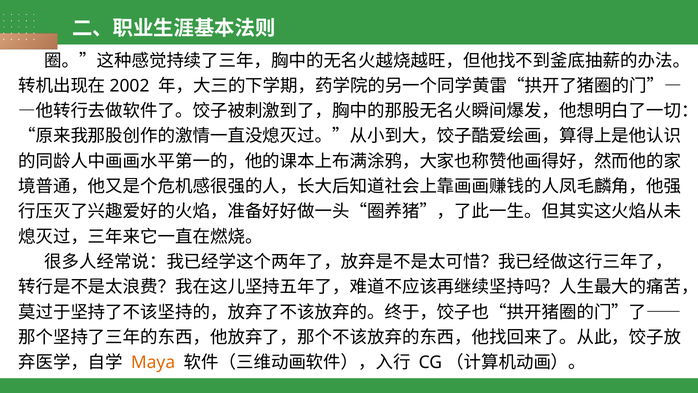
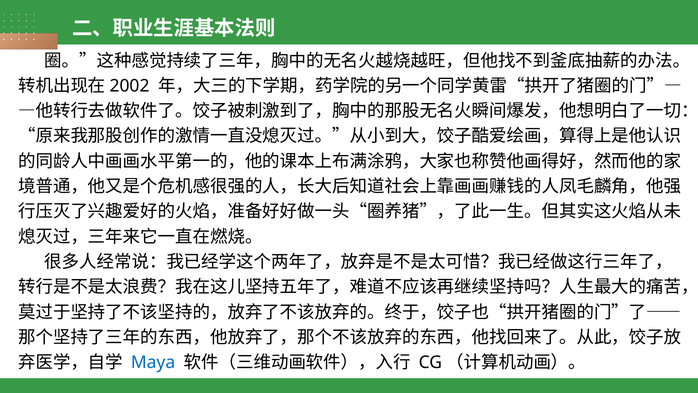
Maya colour: orange -> blue (153, 362)
